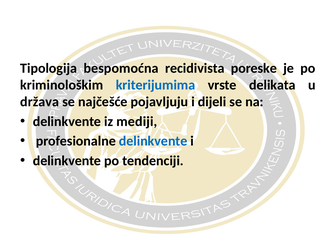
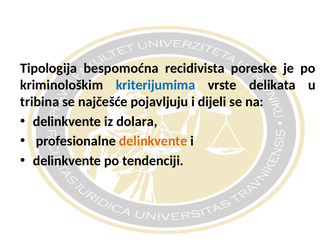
država: država -> tribina (40, 102)
mediji: mediji -> dolara (137, 121)
delinkvente colour: blue -> orange (153, 141)
